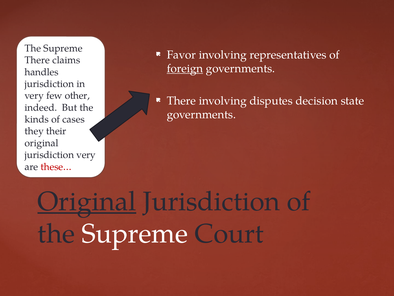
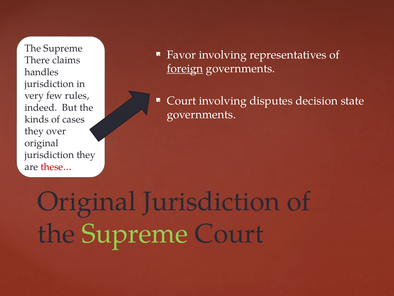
other: other -> rules (77, 96)
There: There -> Court (181, 101)
their: their -> over (56, 131)
jurisdiction very: very -> they (86, 155)
Original underline: present -> none (87, 201)
Supreme colour: white -> light green (135, 233)
